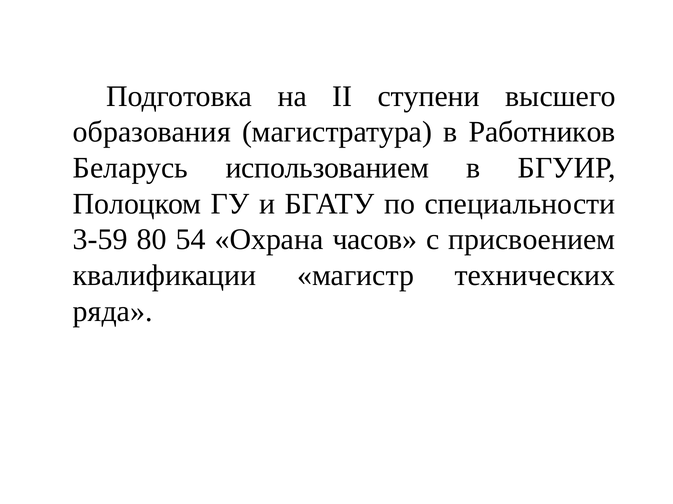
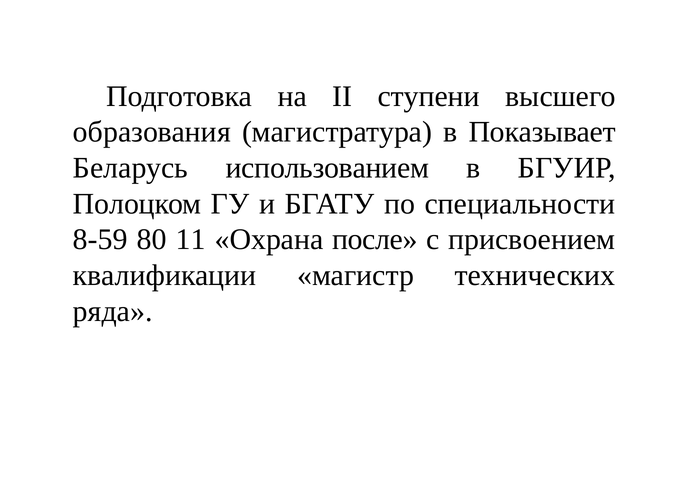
Работников: Работников -> Показывает (542, 132)
3-59: 3-59 -> 8-59 (100, 240)
54: 54 -> 11 (191, 240)
часов: часов -> после (375, 240)
